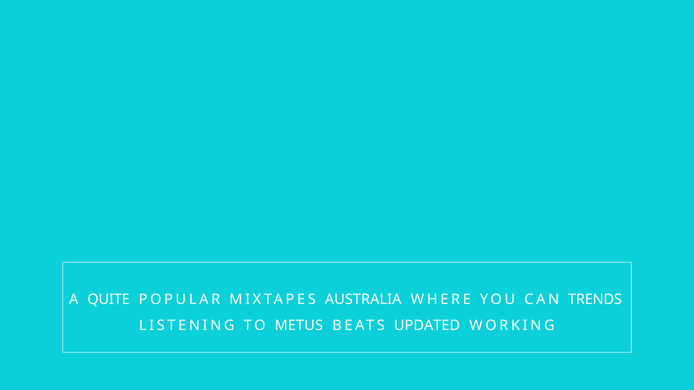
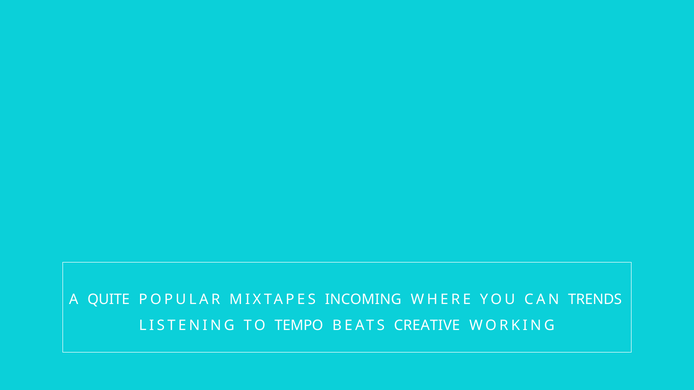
AUSTRALIA: AUSTRALIA -> INCOMING (363, 300)
METUS: METUS -> TEMPO (299, 326)
UPDATED: UPDATED -> CREATIVE (427, 326)
